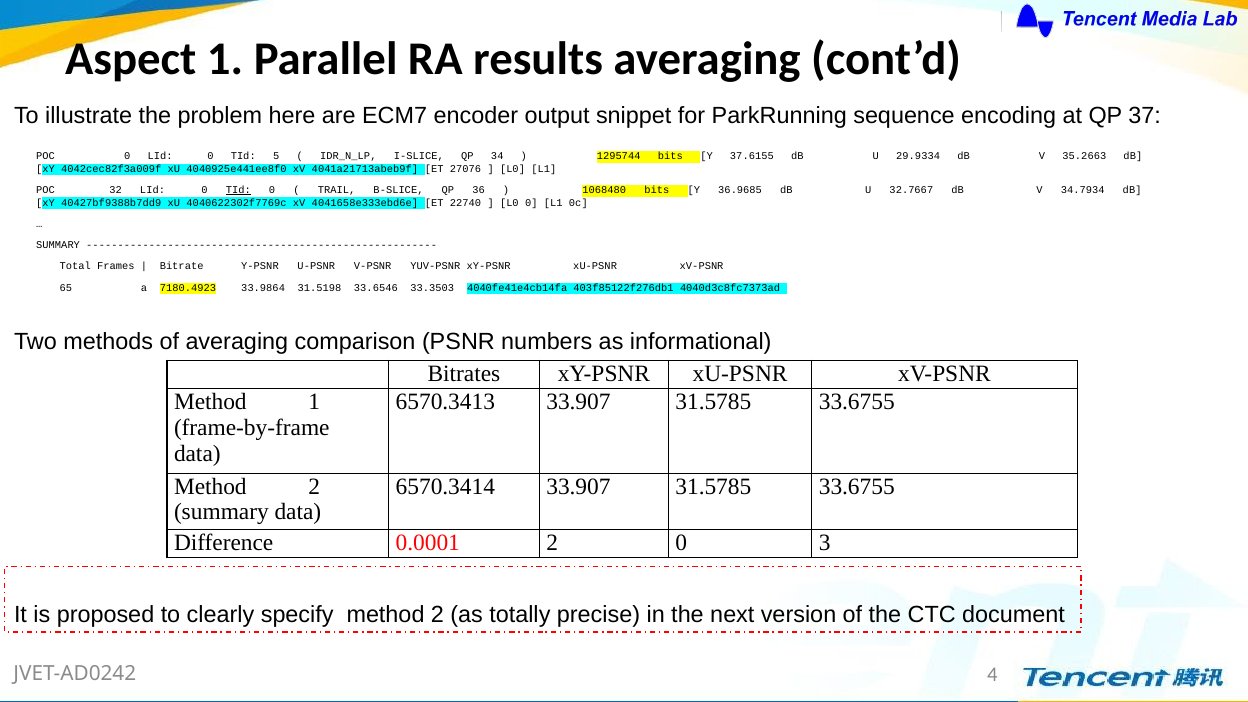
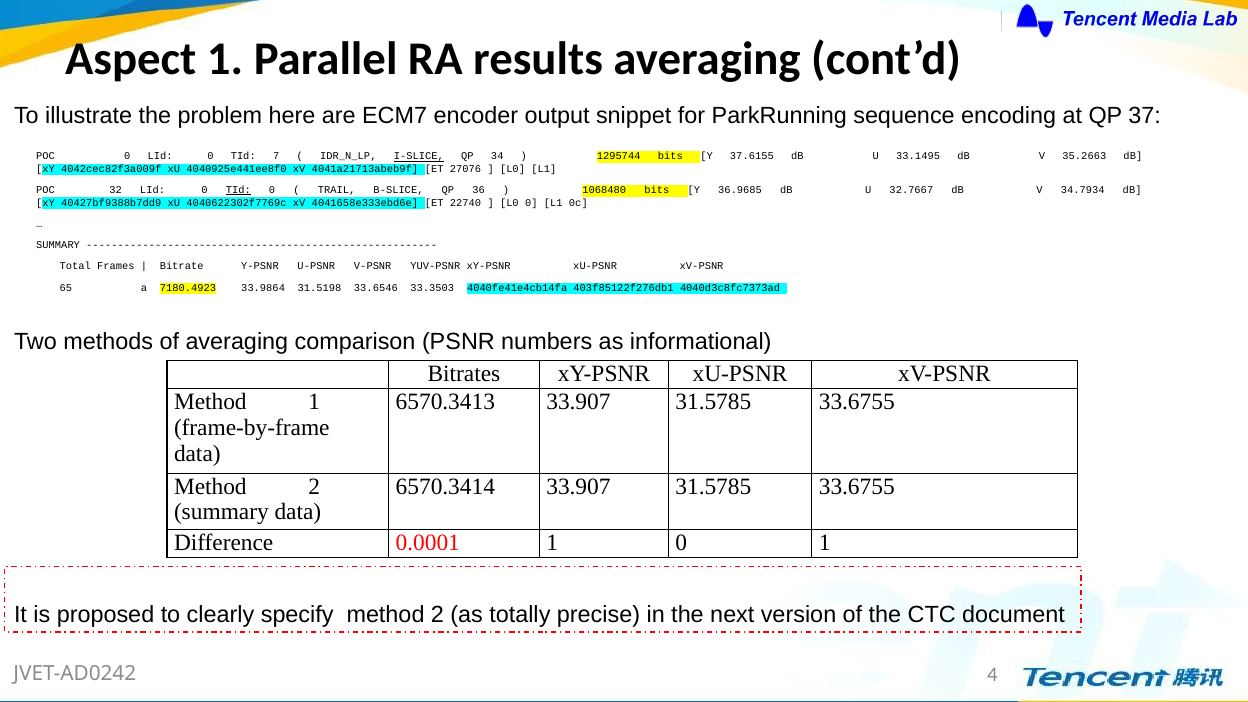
5: 5 -> 7 (276, 156)
I-SLICE underline: none -> present (419, 156)
29.9334: 29.9334 -> 33.1495 (918, 156)
0.0001 2: 2 -> 1 (552, 543)
0 3: 3 -> 1 (825, 543)
